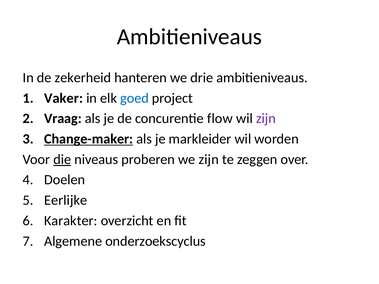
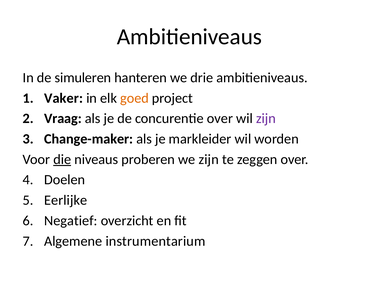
zekerheid: zekerheid -> simuleren (83, 78)
goed colour: blue -> orange (134, 98)
concurentie flow: flow -> over (220, 119)
Change-maker underline: present -> none (89, 139)
Karakter: Karakter -> Negatief (71, 221)
onderzoekscyclus: onderzoekscyclus -> instrumentarium (155, 241)
